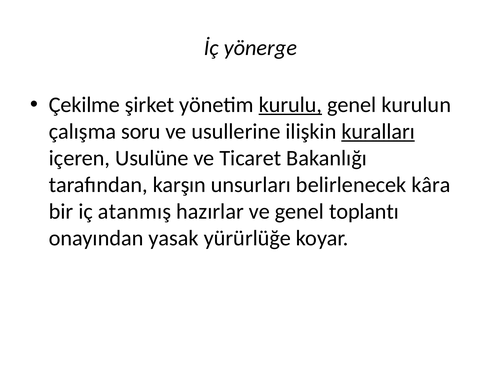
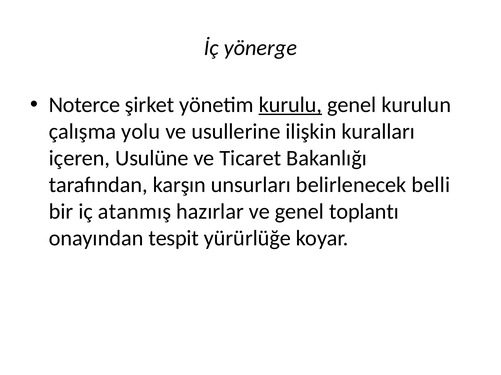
Çekilme: Çekilme -> Noterce (84, 105)
soru: soru -> yolu (141, 132)
kuralları underline: present -> none (378, 132)
kâra: kâra -> belli (431, 185)
yasak: yasak -> tespit (174, 239)
